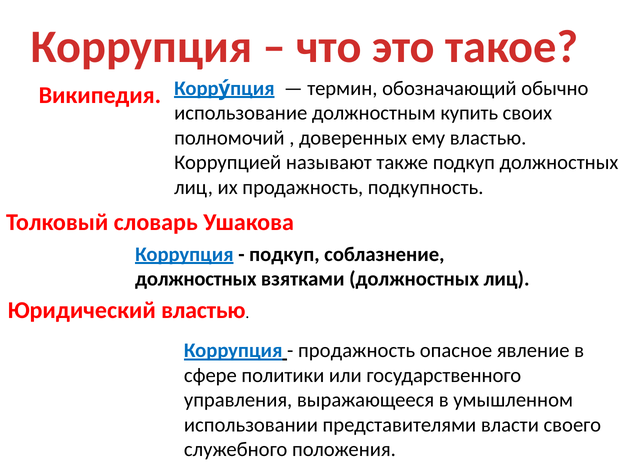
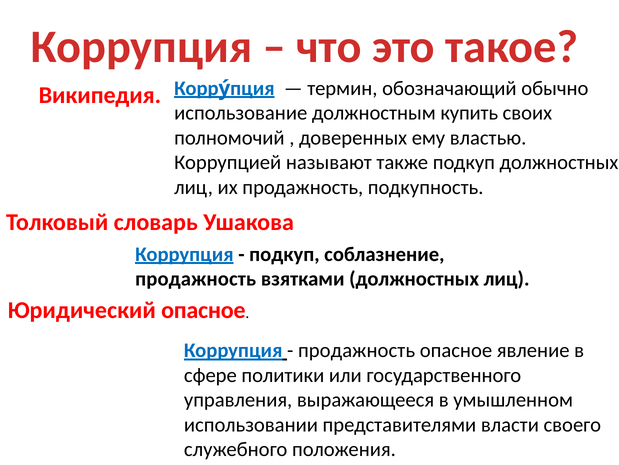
должностных: должностных -> продажность (196, 279)
Юридический властью: властью -> опасное (203, 310)
